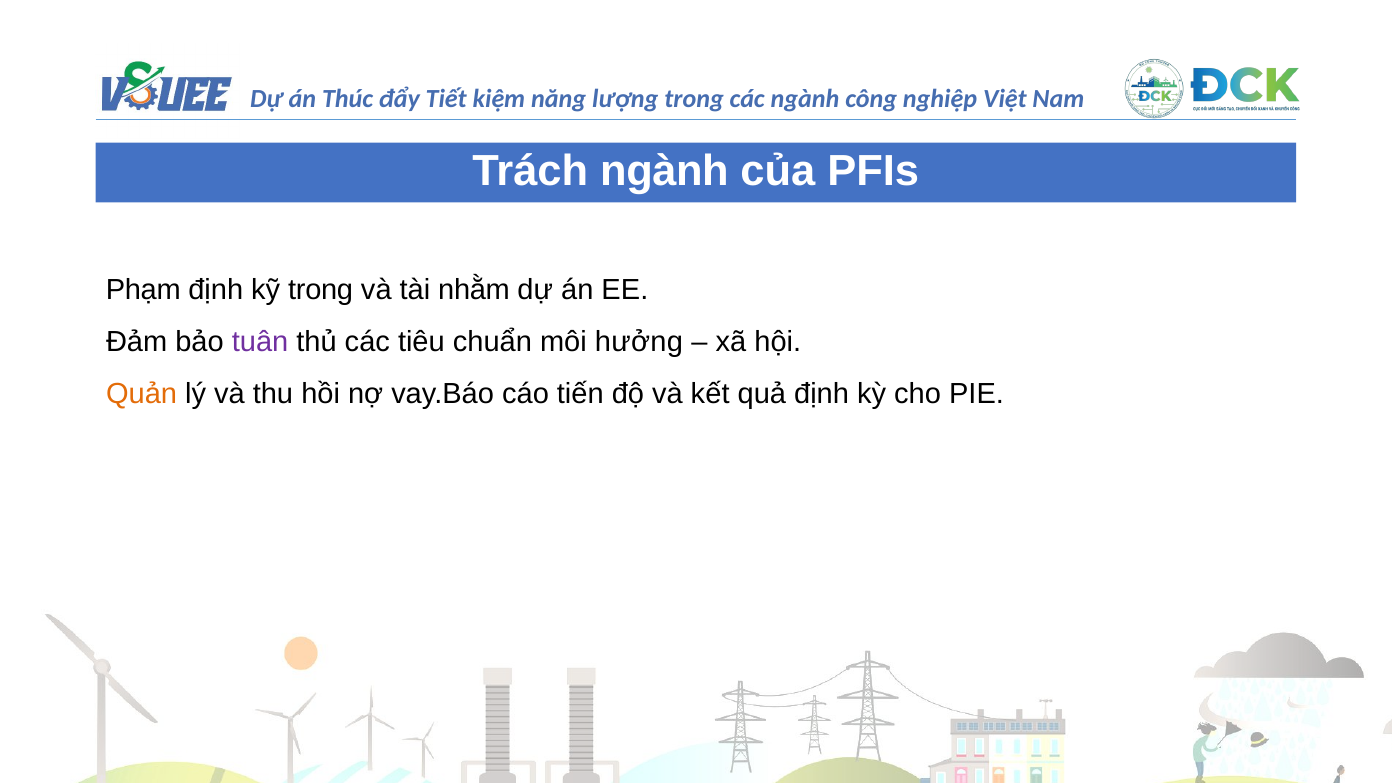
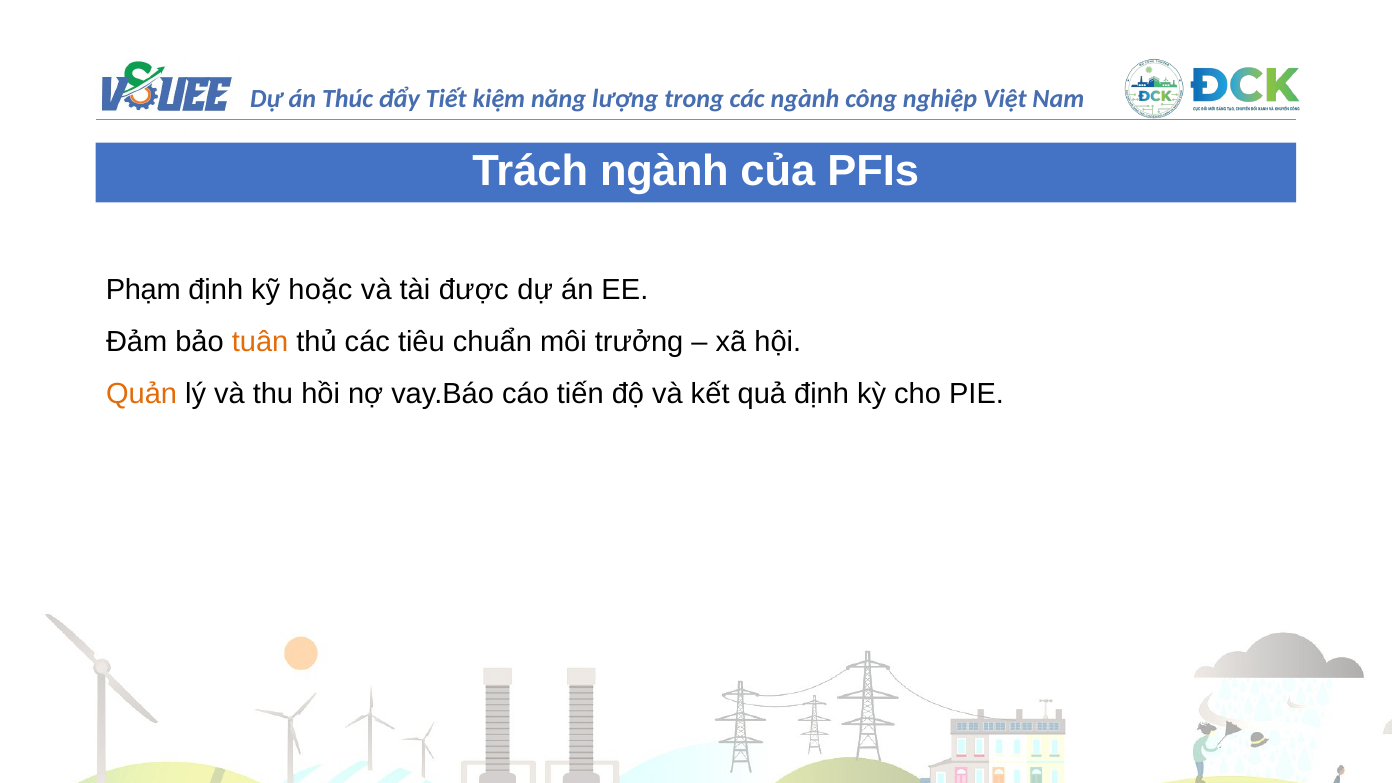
kỹ trong: trong -> hoặc (320, 290)
nhằm: nhằm -> được (474, 290)
tuân colour: purple -> orange (260, 342)
hưởng: hưởng -> trưởng (639, 342)
